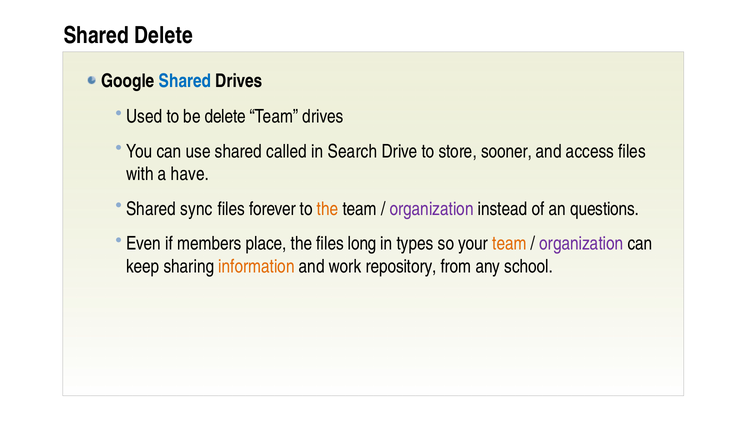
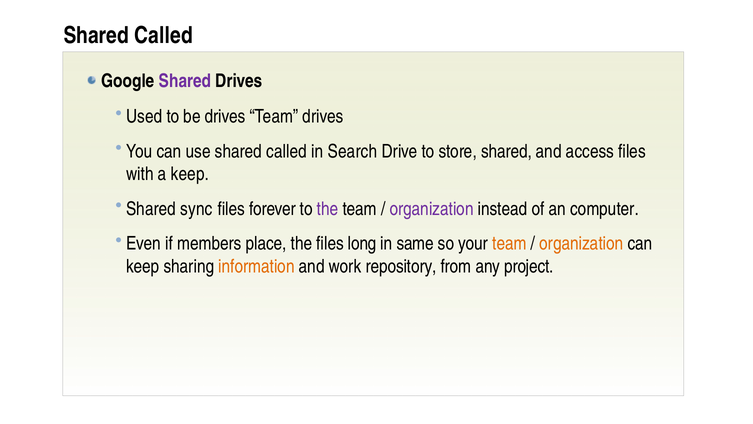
Delete: Delete -> Called (164, 36)
Shared colour: blue -> purple (185, 81)
be delete: delete -> drives (225, 116)
store sooner: sooner -> shared (506, 151)
a have: have -> keep (190, 174)
the colour: orange -> purple (328, 209)
questions: questions -> computer (605, 209)
types: types -> same (415, 243)
organization colour: purple -> orange (581, 243)
school: school -> project (529, 266)
